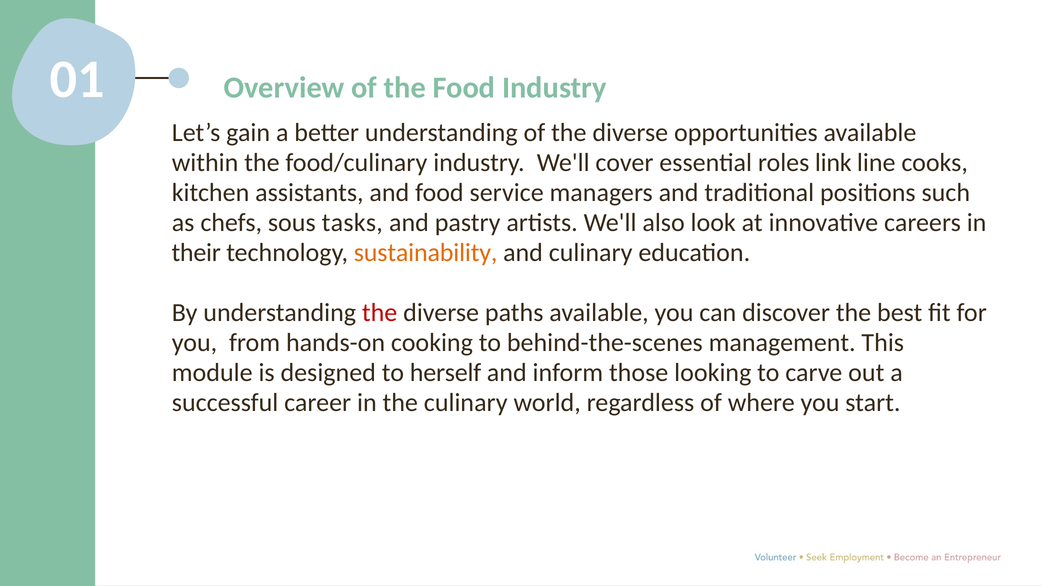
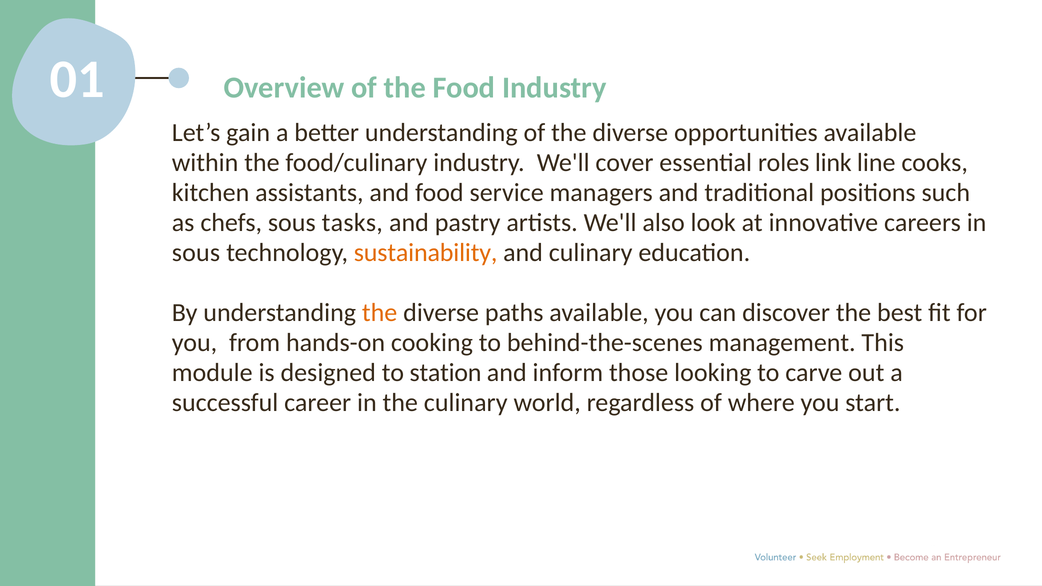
their: their -> sous (196, 253)
the colour: red -> orange (380, 313)
herself: herself -> station (446, 373)
